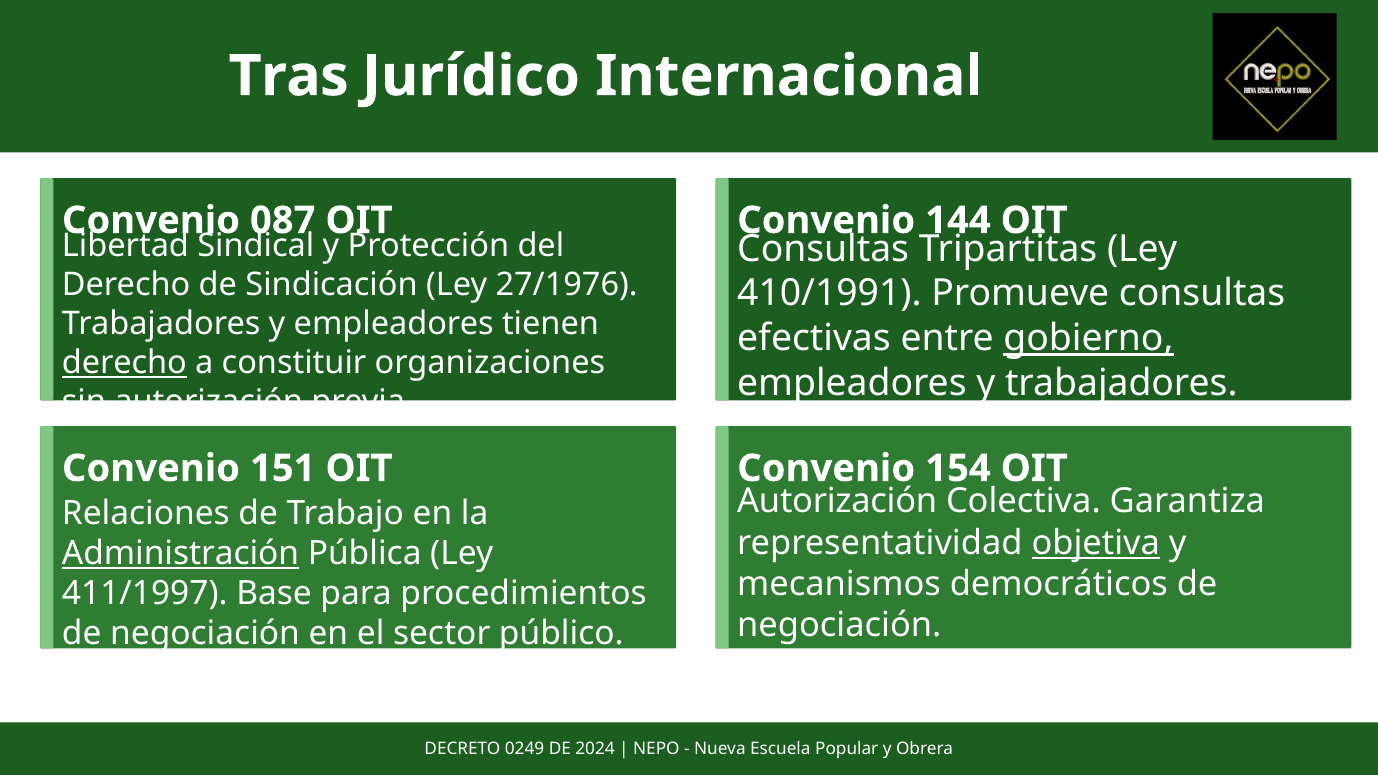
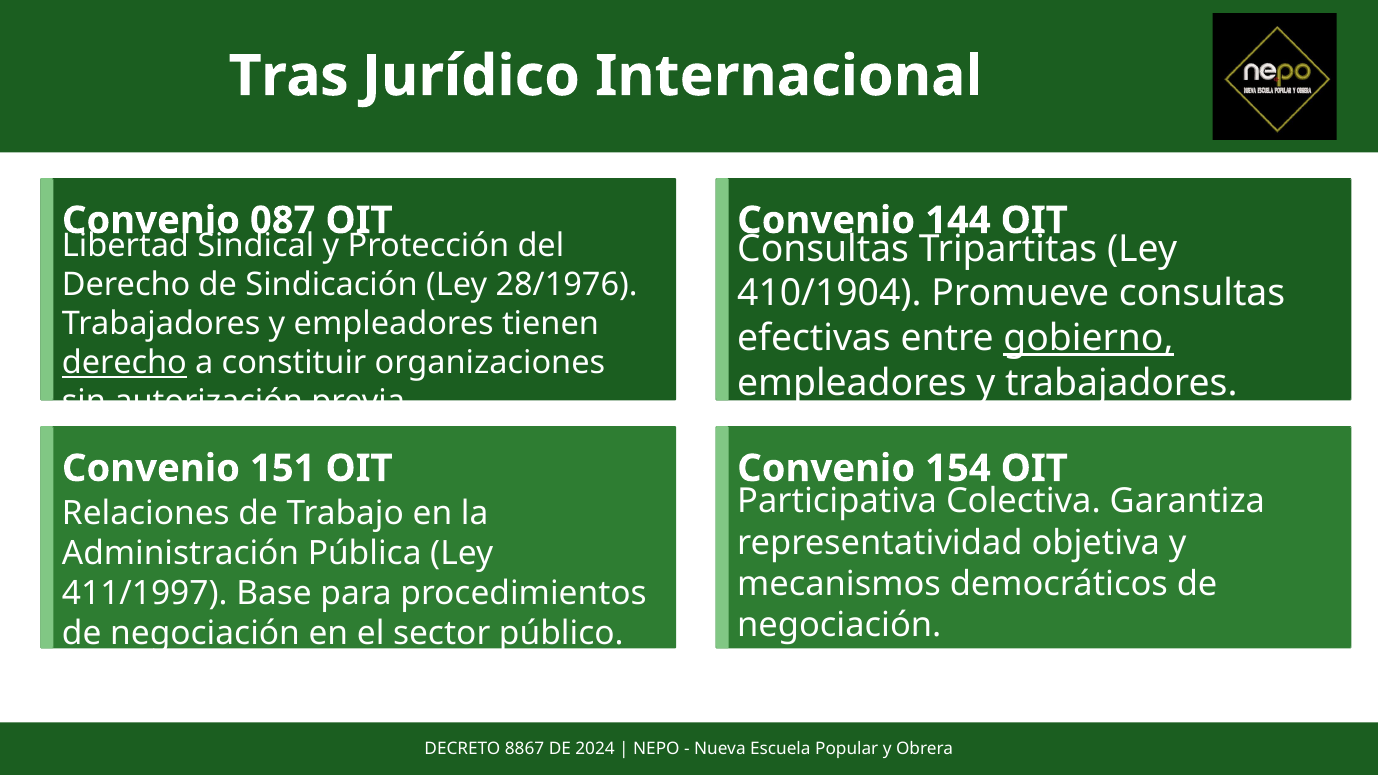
27/1976: 27/1976 -> 28/1976 (567, 285)
410/1991: 410/1991 -> 410/1904 (829, 294)
Autorización: Autorización -> Participativa (837, 502)
objetiva underline: present -> none (1096, 543)
Administración underline: present -> none (181, 554)
0249: 0249 -> 8867 (525, 749)
